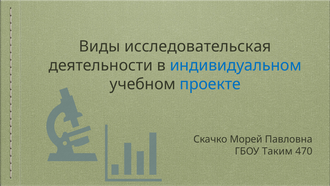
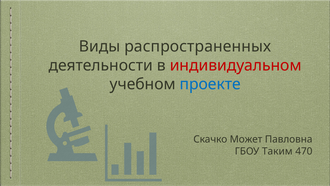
исследовательская: исследовательская -> распространенных (198, 46)
индивидуальном colour: blue -> red (236, 65)
Морей: Морей -> Может (246, 139)
